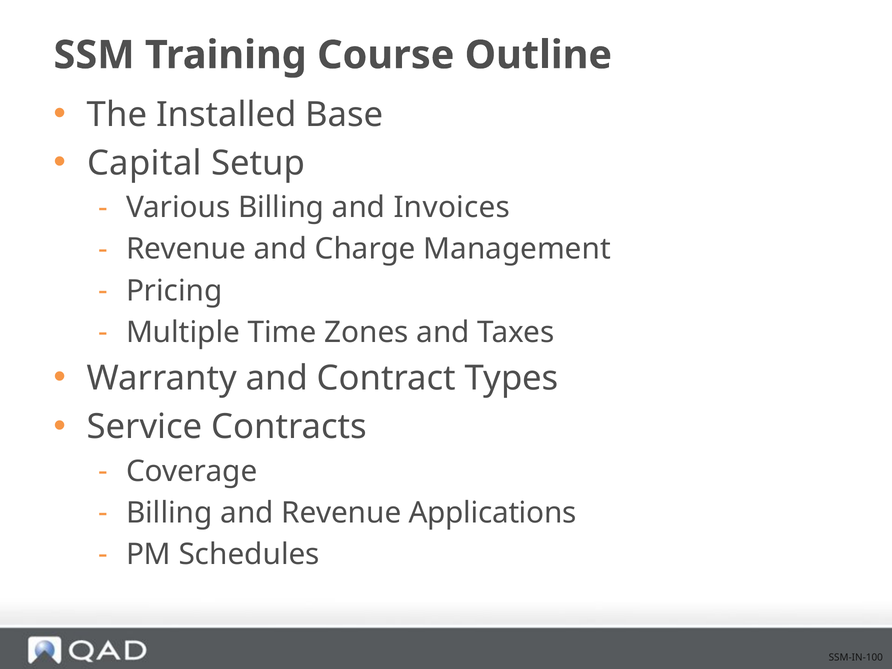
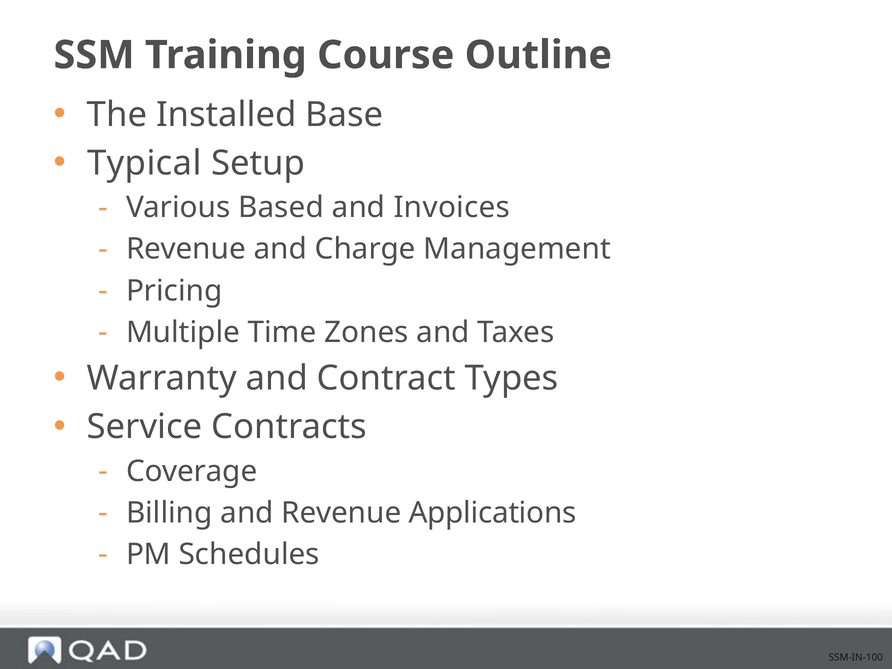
Capital: Capital -> Typical (145, 163)
Various Billing: Billing -> Based (281, 208)
